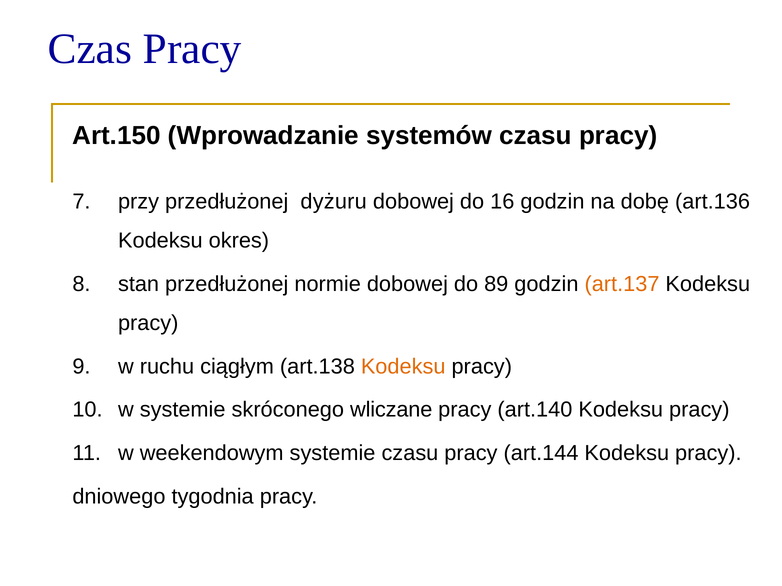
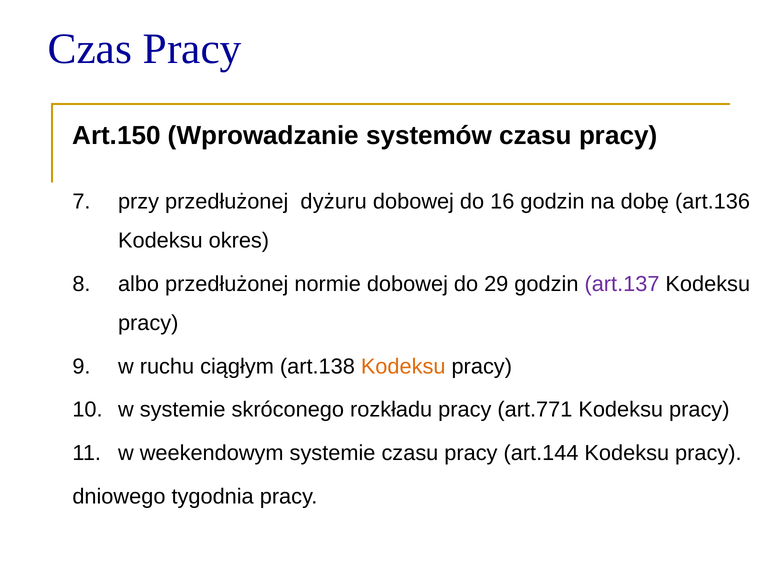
stan: stan -> albo (139, 284)
89: 89 -> 29 (496, 284)
art.137 colour: orange -> purple (622, 284)
wliczane: wliczane -> rozkładu (391, 410)
art.140: art.140 -> art.771 (535, 410)
